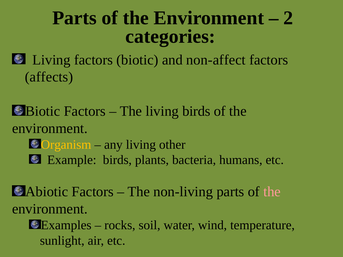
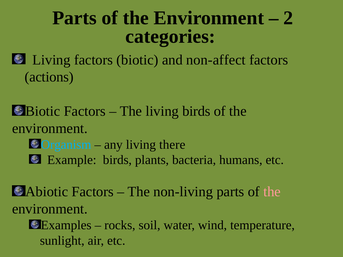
affects: affects -> actions (49, 77)
Organism colour: yellow -> light blue (66, 145)
other: other -> there (172, 145)
